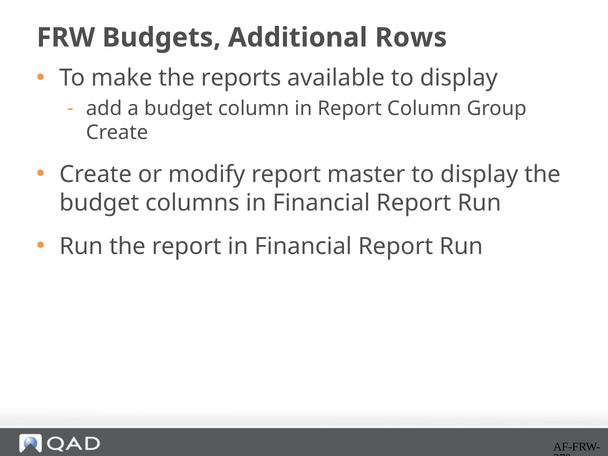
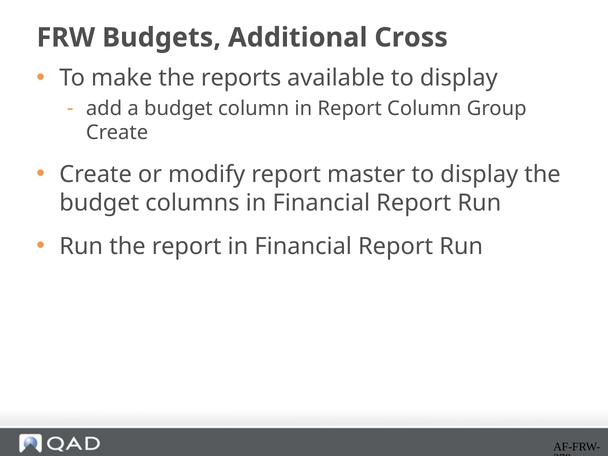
Rows: Rows -> Cross (411, 38)
